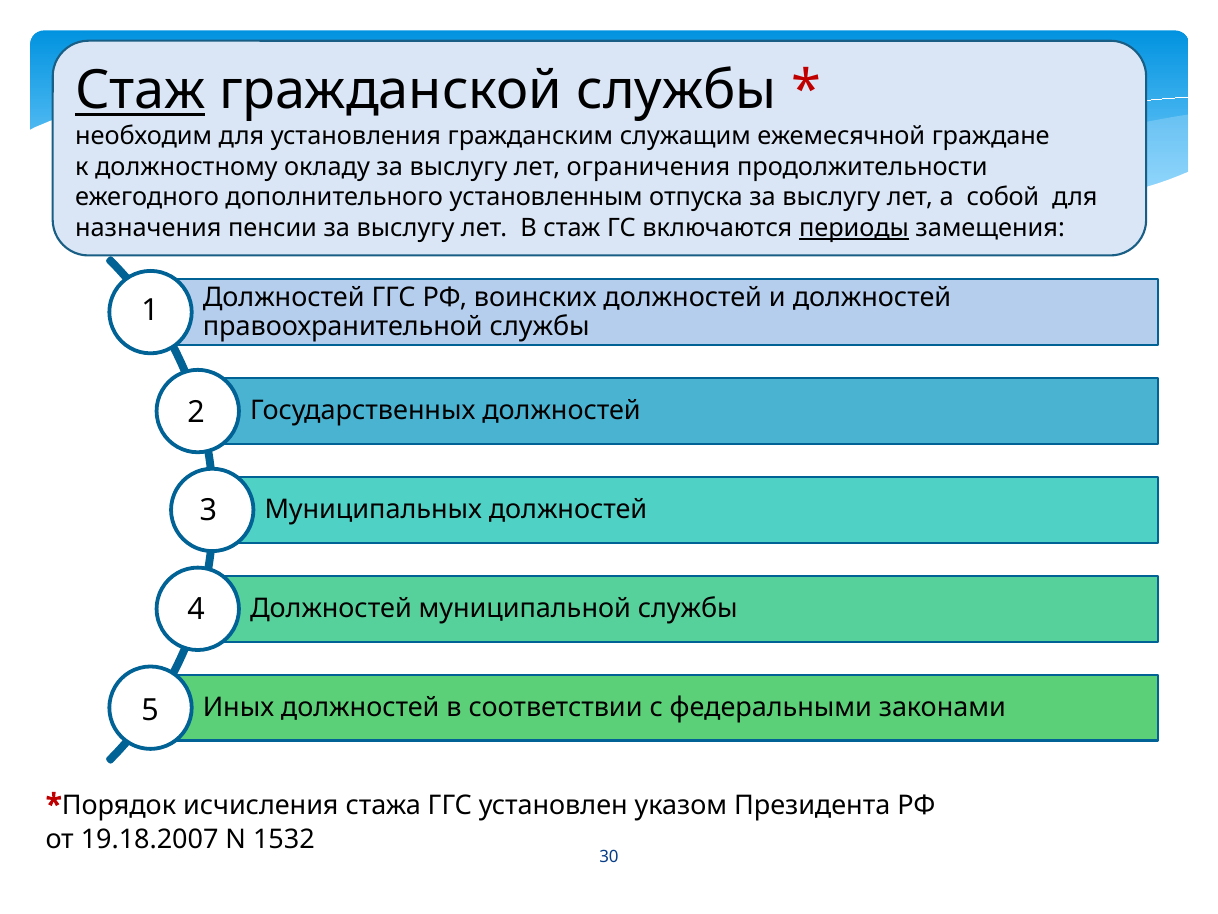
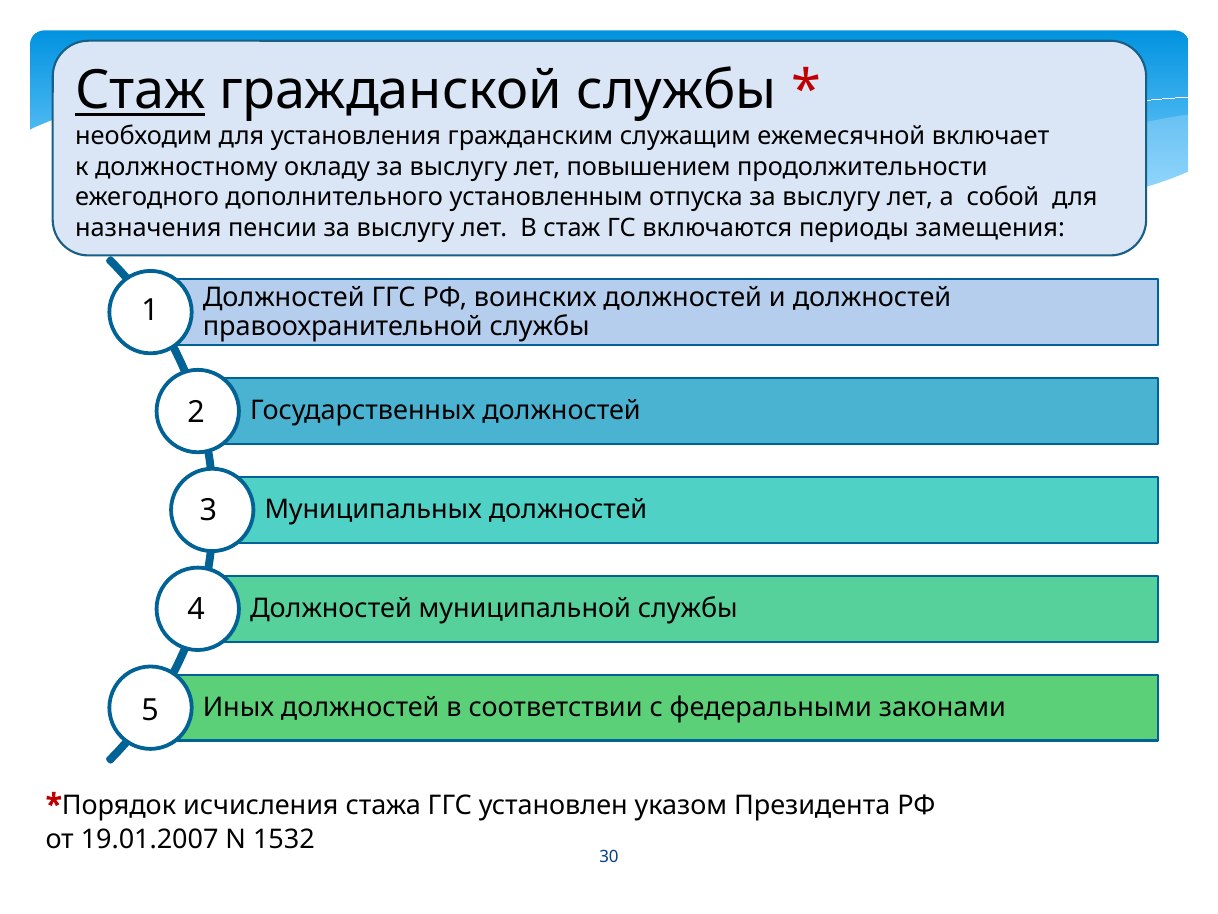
граждане: граждане -> включает (991, 137)
ограничения: ограничения -> повышением (649, 167)
периоды underline: present -> none (854, 228)
19.18.2007: 19.18.2007 -> 19.01.2007 (150, 839)
